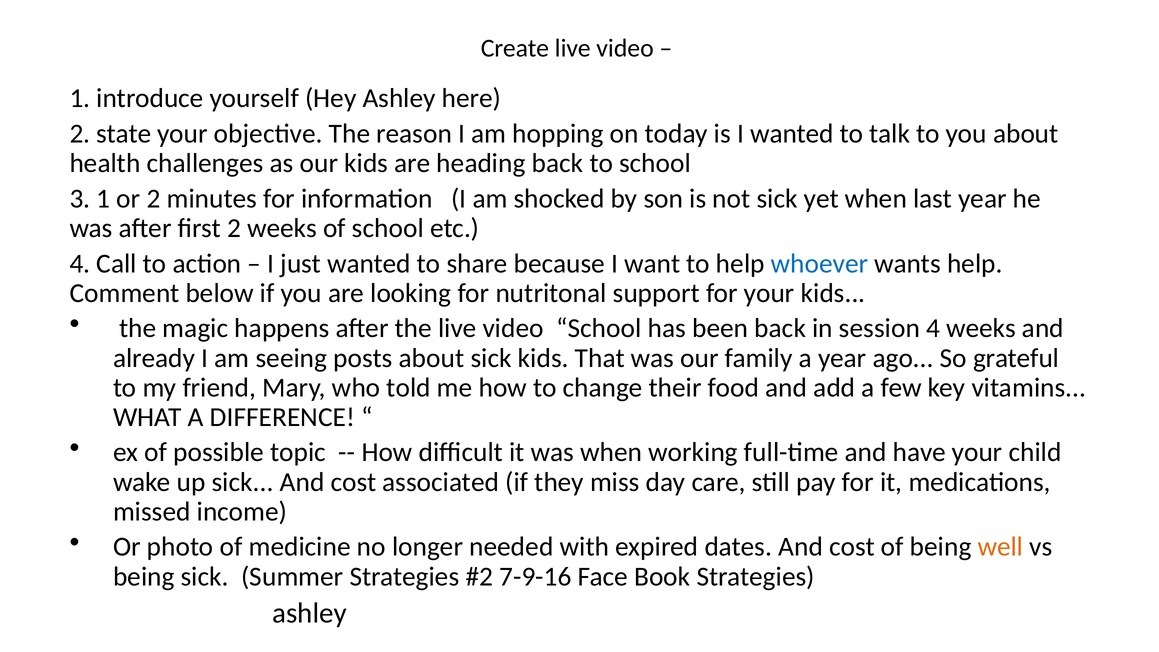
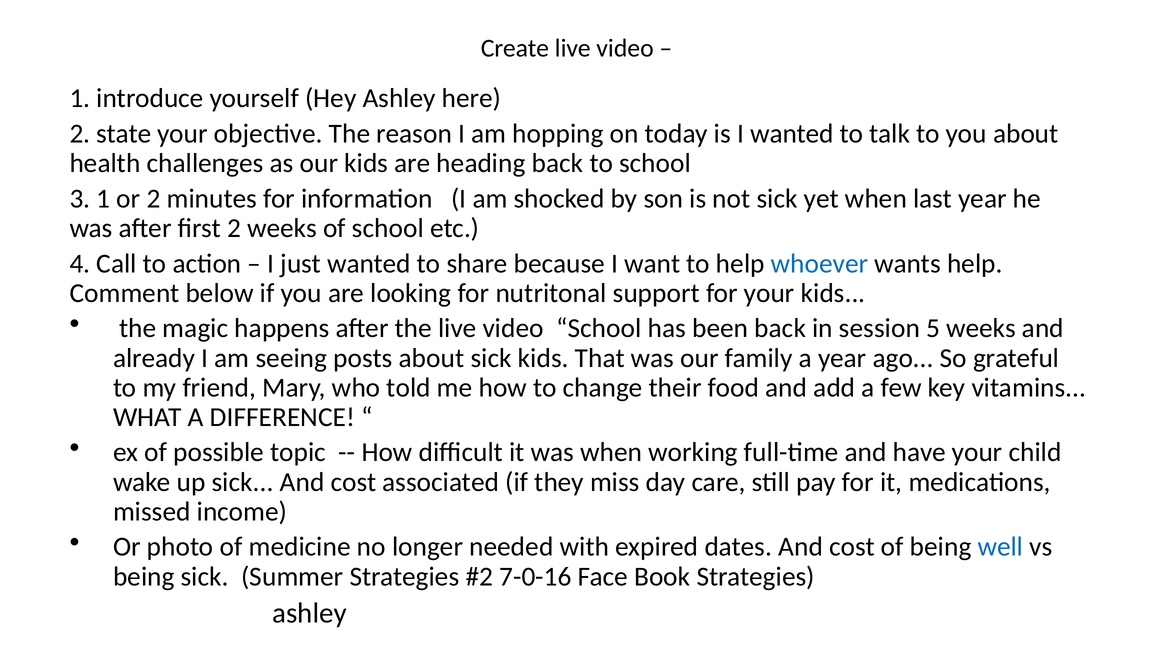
session 4: 4 -> 5 (933, 328)
well colour: orange -> blue (1000, 547)
7-9-16: 7-9-16 -> 7-0-16 (535, 576)
